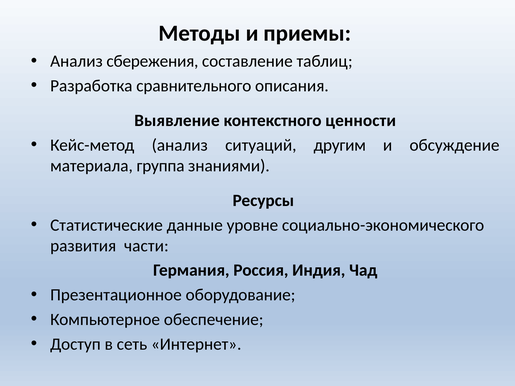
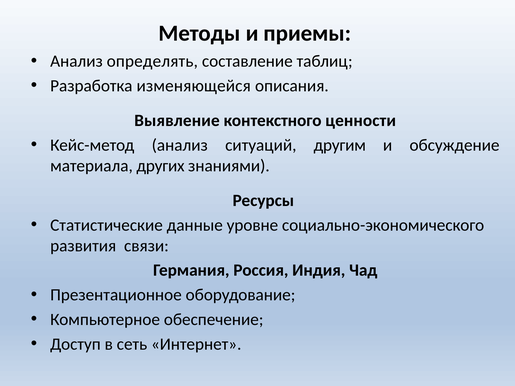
сбережения: сбережения -> определять (152, 61)
сравнительного: сравнительного -> изменяющейся (194, 86)
группа: группа -> других (161, 166)
части: части -> связи (146, 246)
